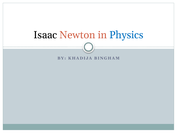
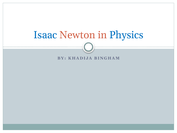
Isaac colour: black -> blue (45, 35)
